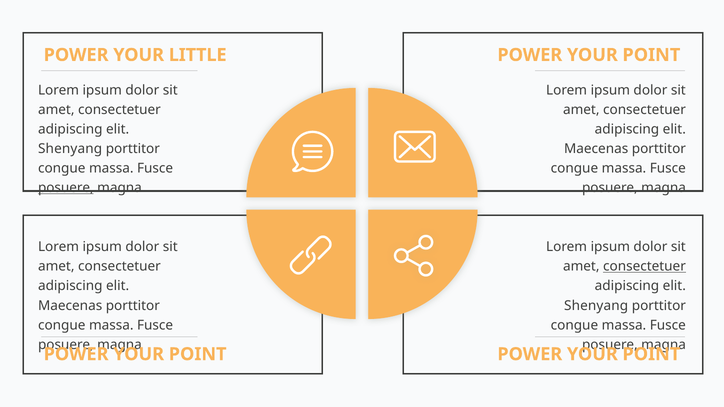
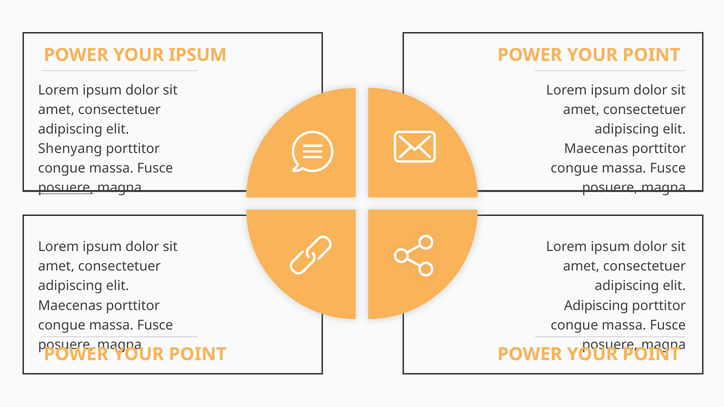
YOUR LITTLE: LITTLE -> IPSUM (198, 55)
consectetuer underline: present -> none (644, 267)
Shenyang: Shenyang -> Adipiscing (596, 306)
